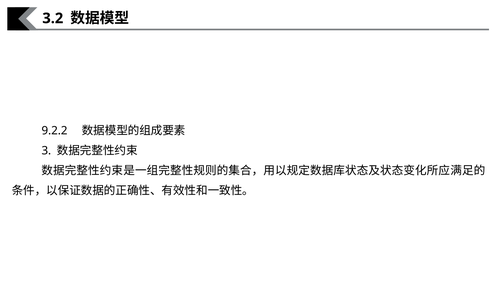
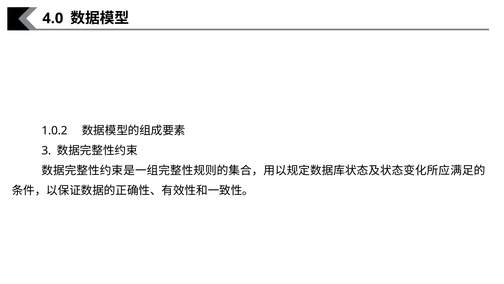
3.2: 3.2 -> 4.0 (53, 18)
9.2.2: 9.2.2 -> 1.0.2 (54, 130)
